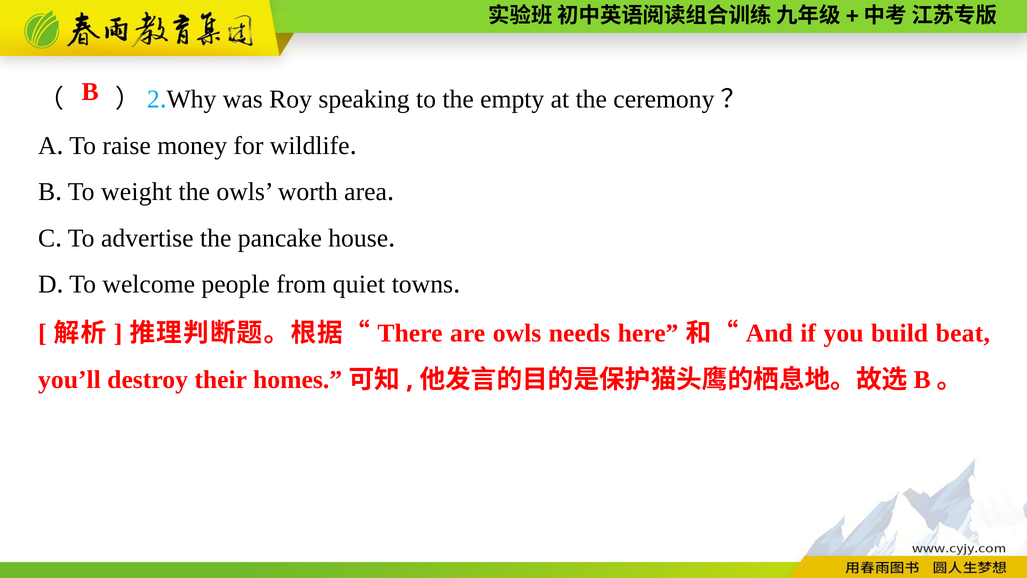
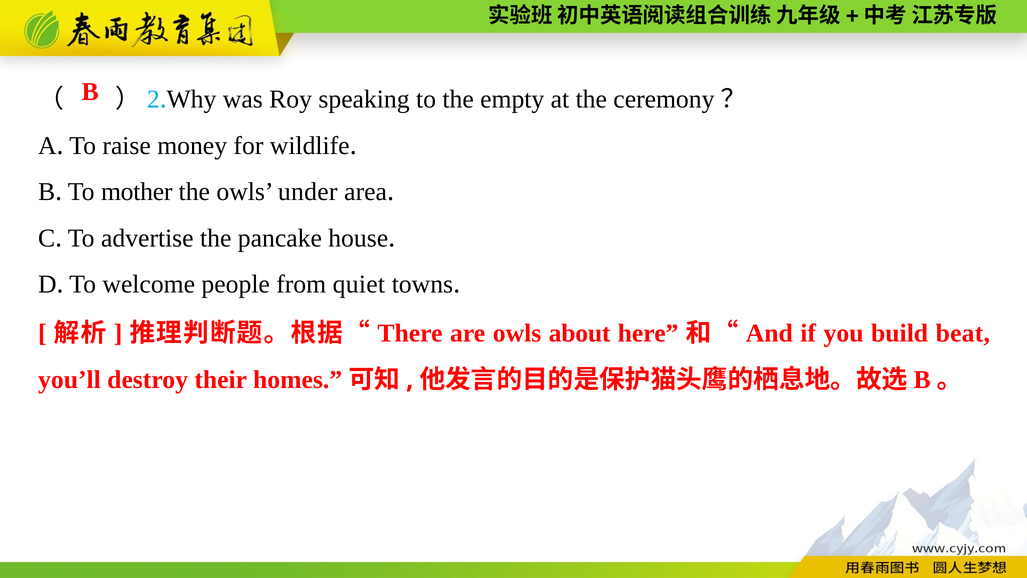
weight: weight -> mother (137, 192)
worth: worth -> under (308, 192)
needs: needs -> about (580, 333)
